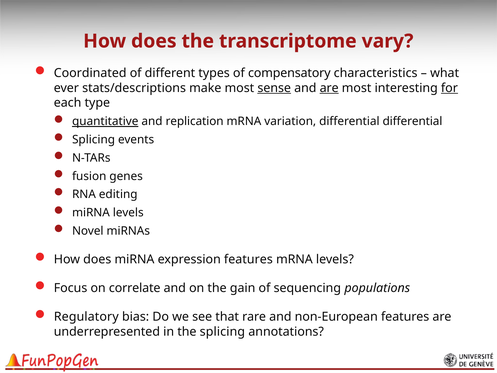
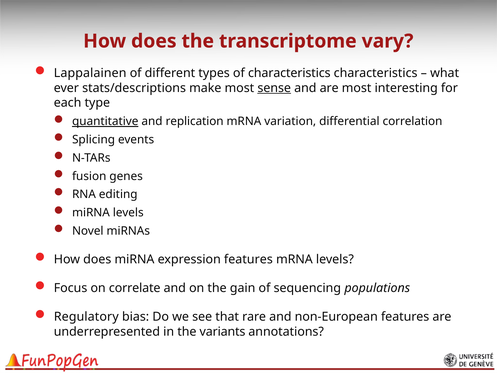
Coordinated: Coordinated -> Lappalainen (90, 73)
of compensatory: compensatory -> characteristics (289, 73)
are underline: present -> none (329, 88)
for underline: present -> none (449, 88)
differential differential: differential -> correlation (412, 121)
the splicing: splicing -> variants (222, 331)
